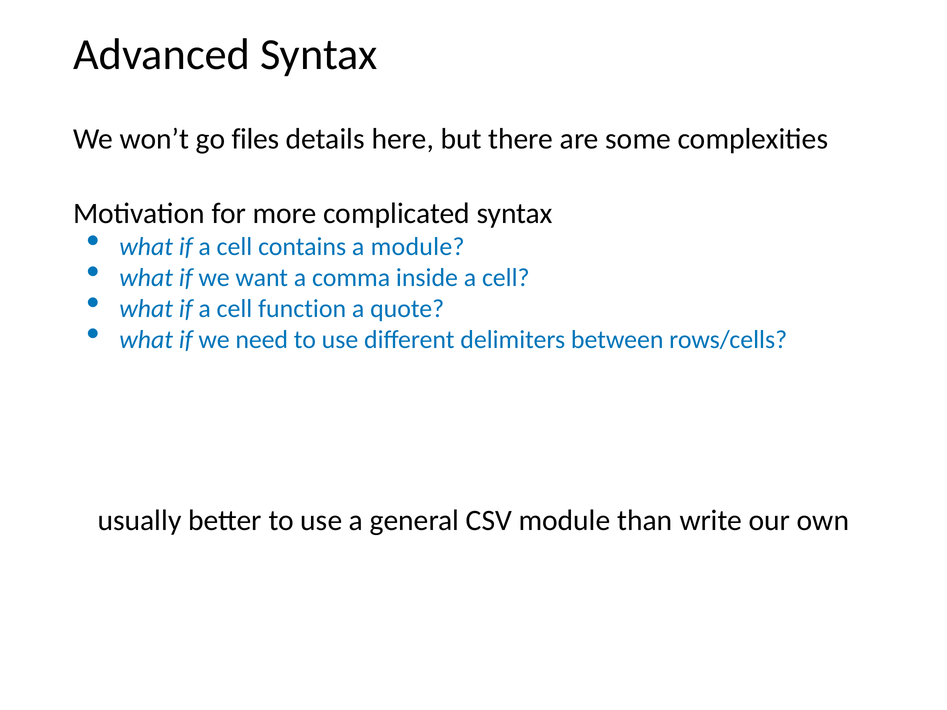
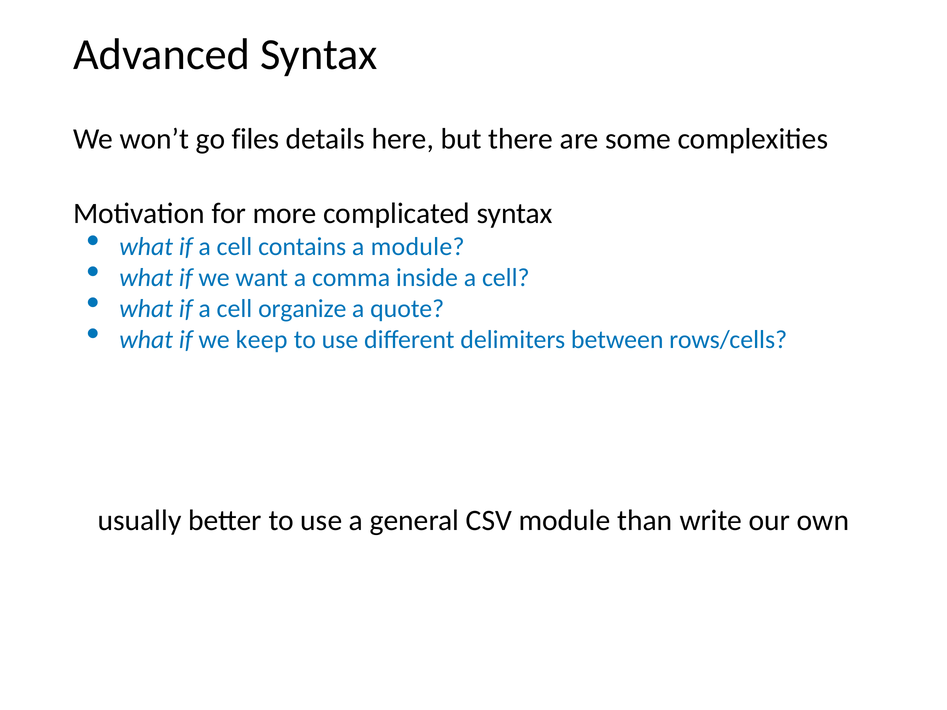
function: function -> organize (302, 309)
need: need -> keep (262, 340)
